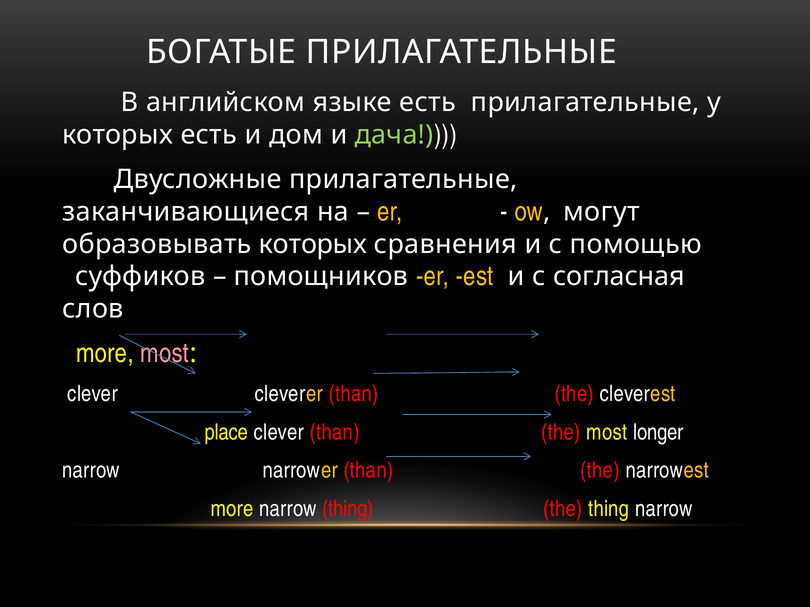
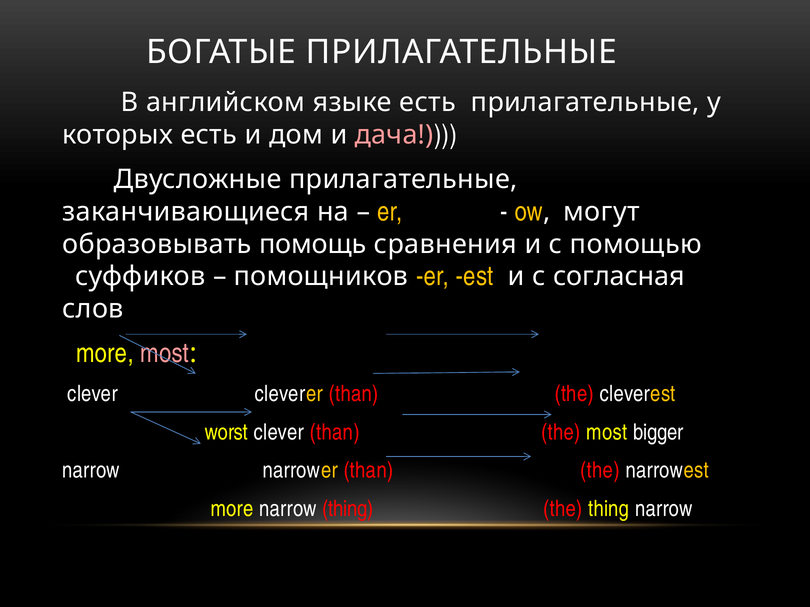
дача colour: light green -> pink (394, 135)
образовывать которых: которых -> помощь (313, 244)
place: place -> worst (226, 433)
longer: longer -> bigger (658, 433)
